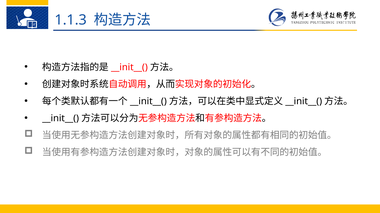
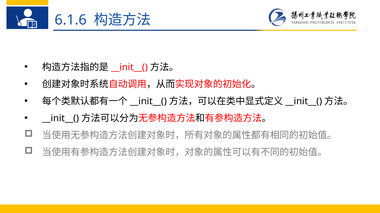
1.1.3: 1.1.3 -> 6.1.6 (71, 20)
